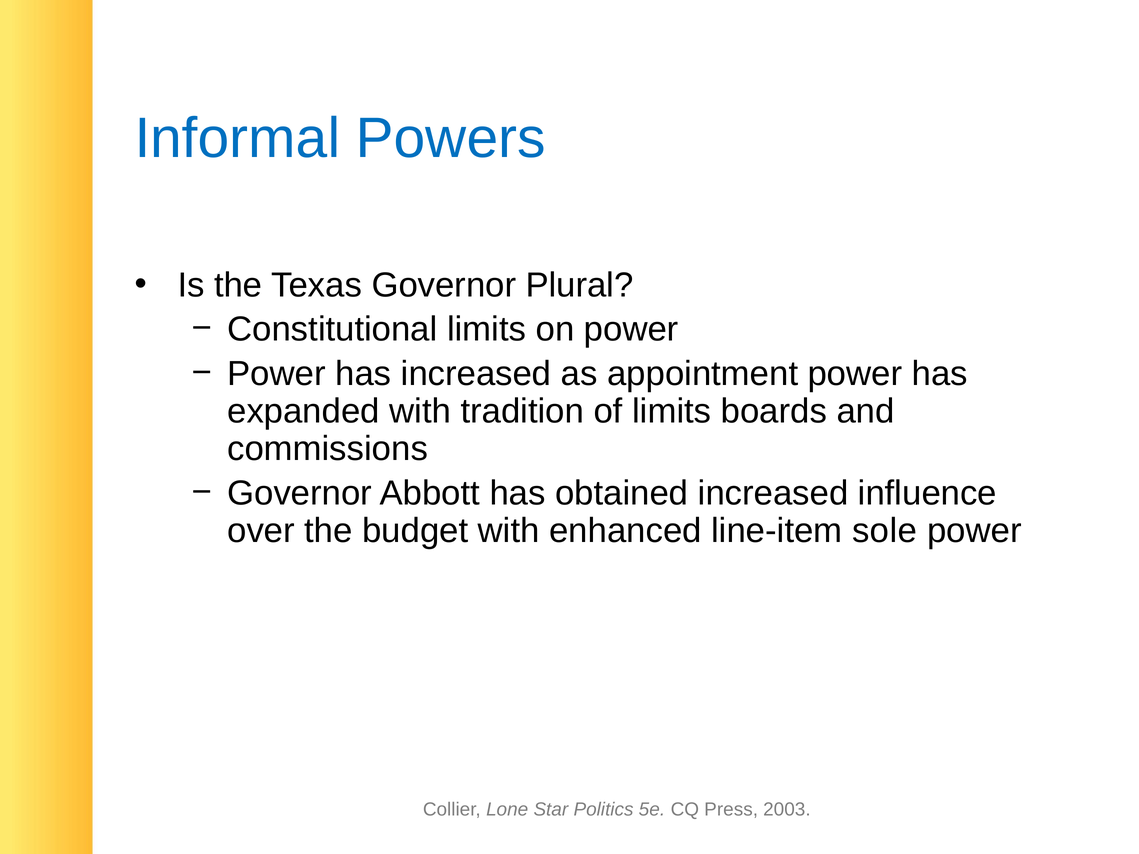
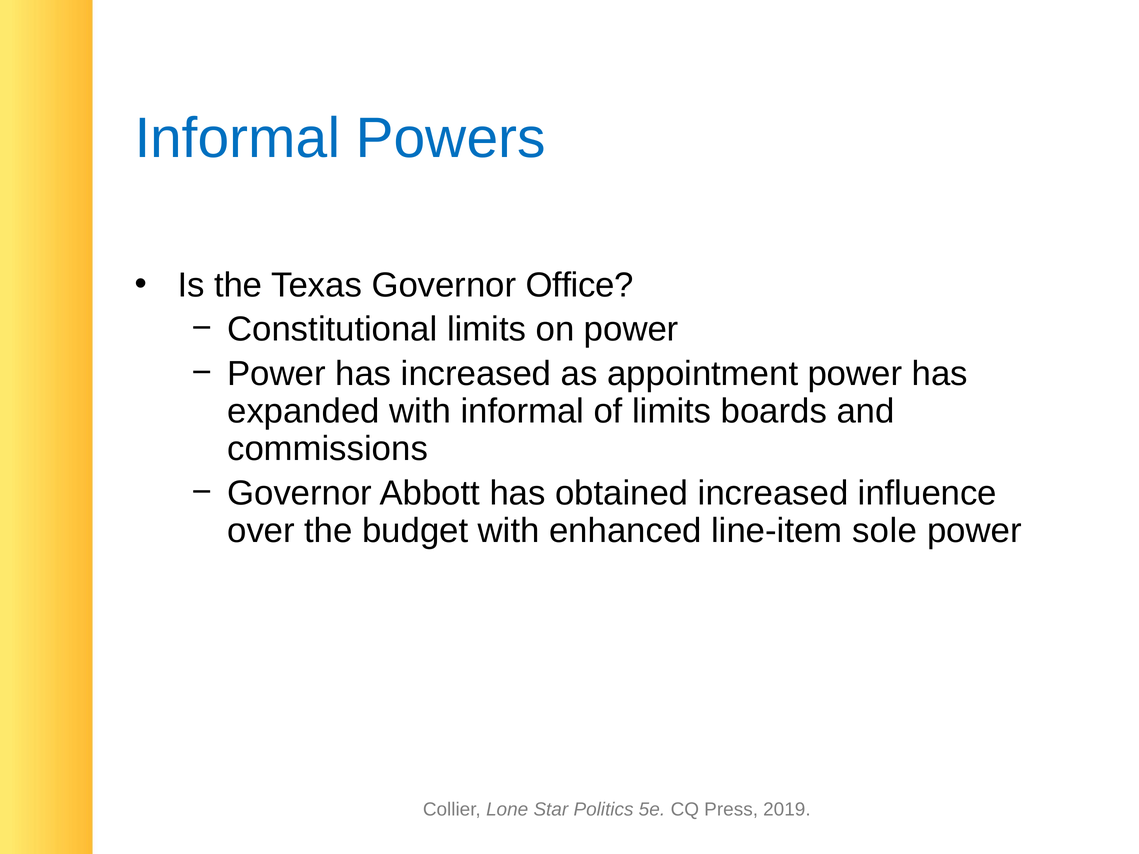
Plural: Plural -> Office (580, 285)
with tradition: tradition -> informal (522, 411)
2003: 2003 -> 2019 (787, 810)
